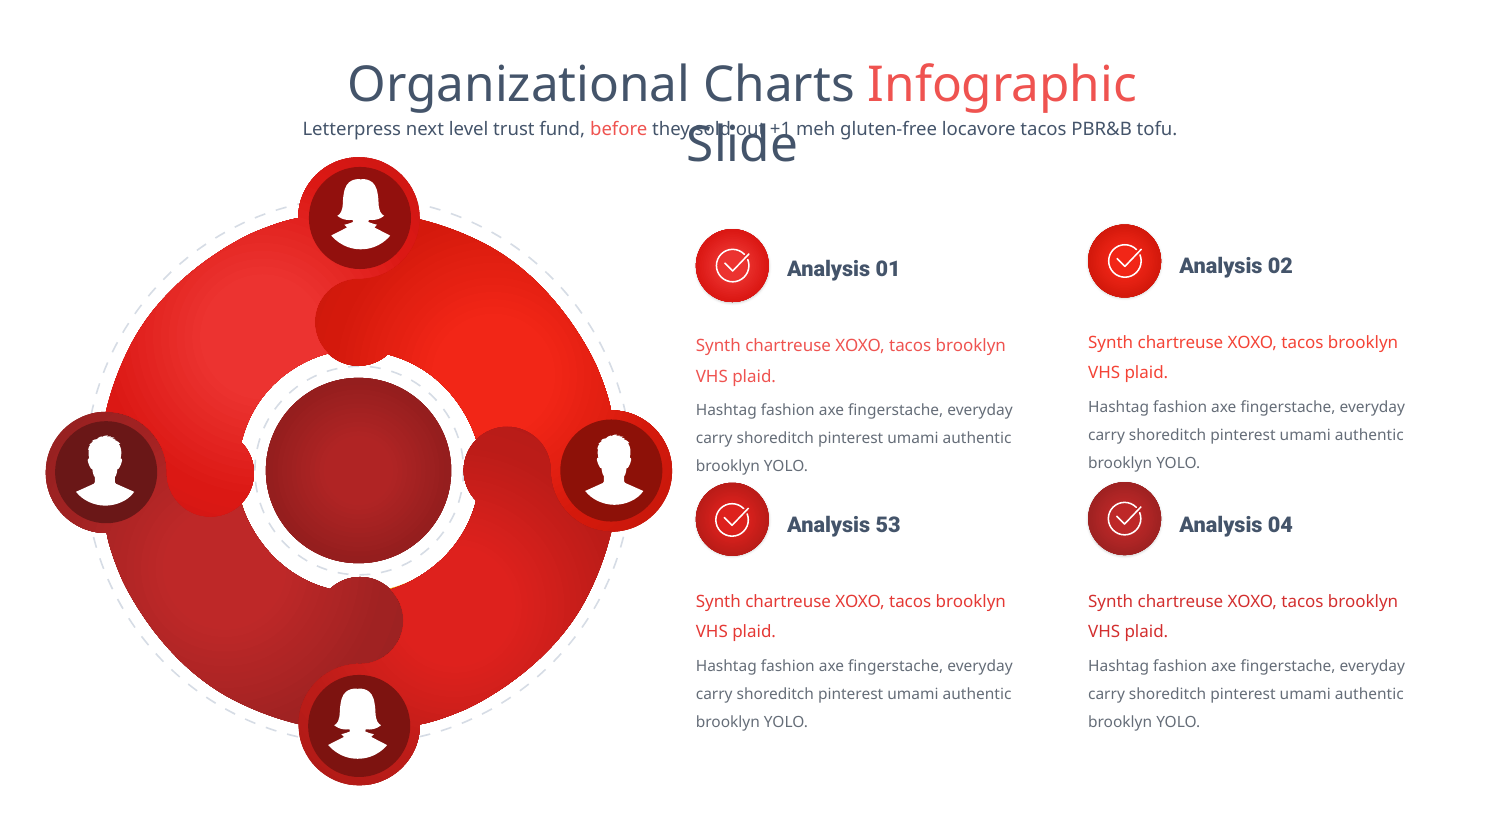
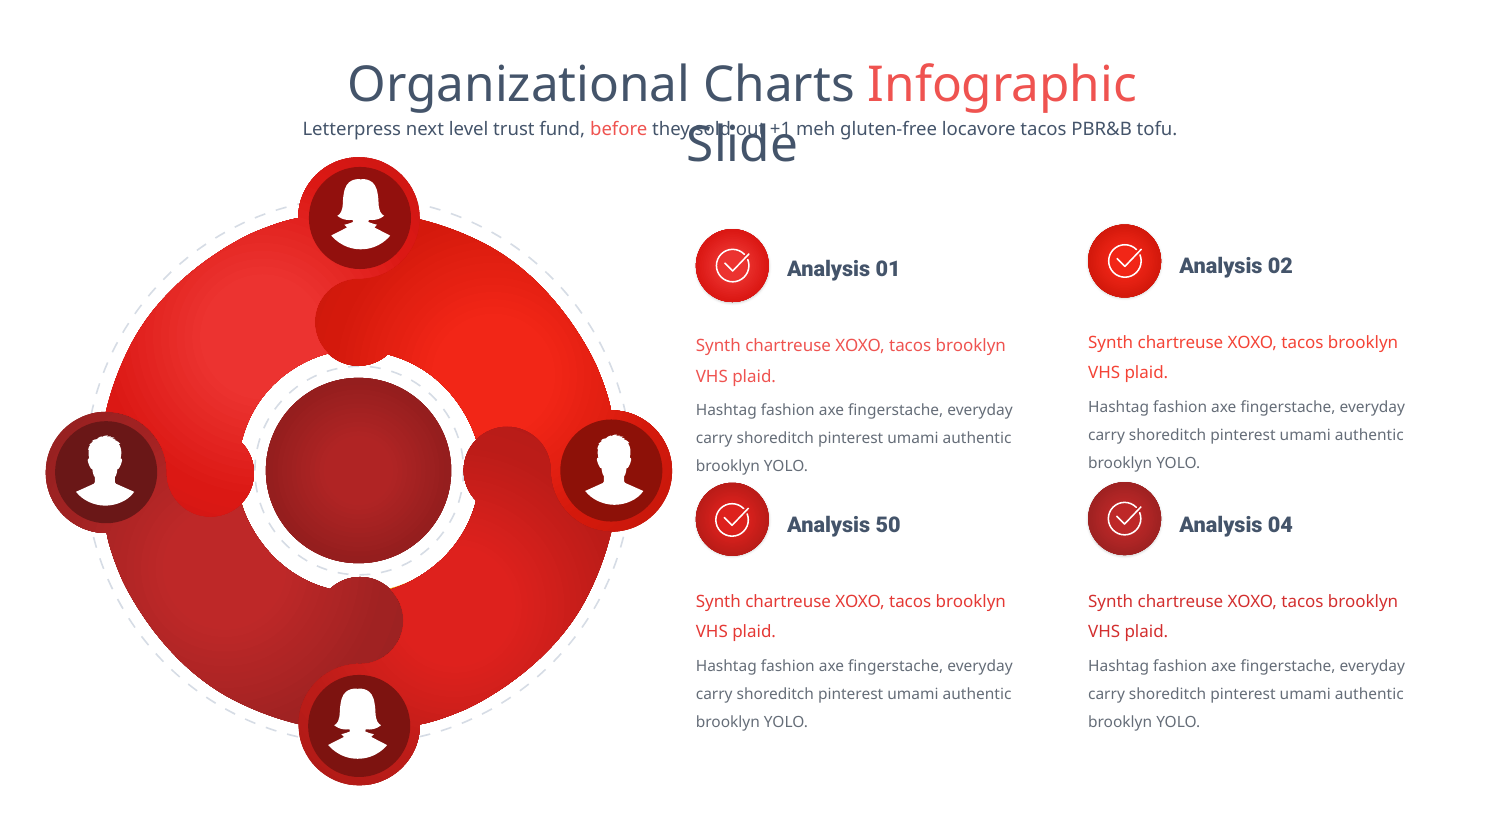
53: 53 -> 50 (888, 526)
